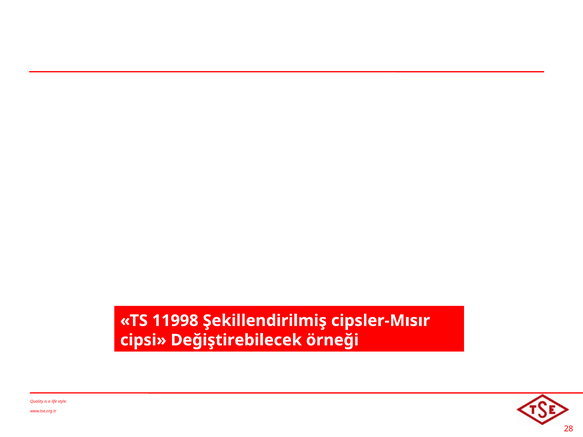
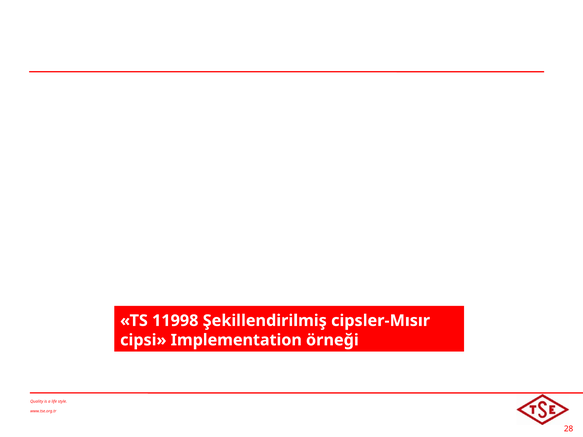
Değiştirebilecek: Değiştirebilecek -> Implementation (236, 340)
